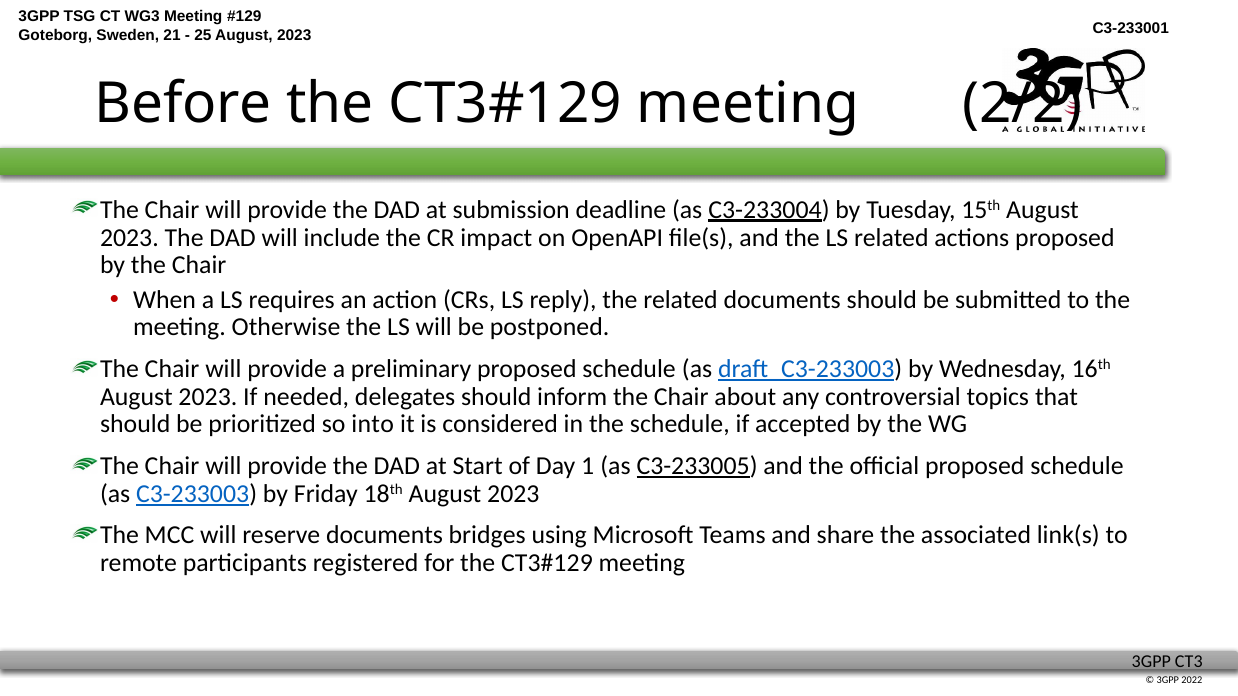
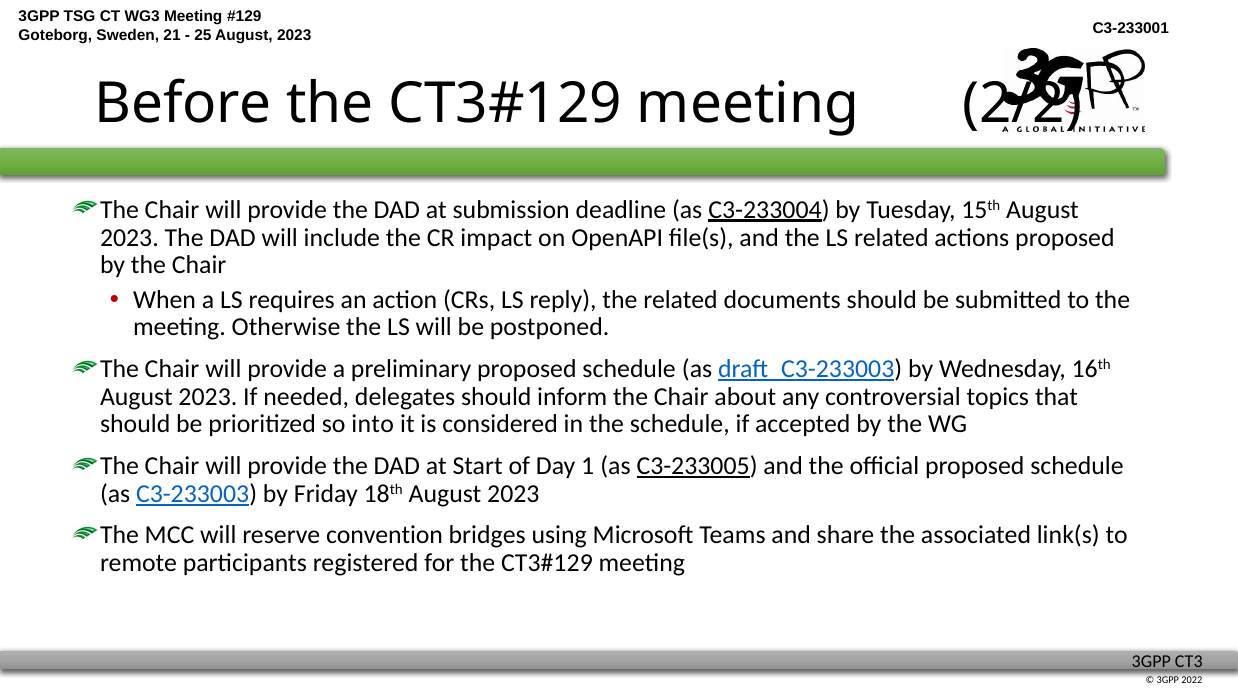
reserve documents: documents -> convention (385, 535)
